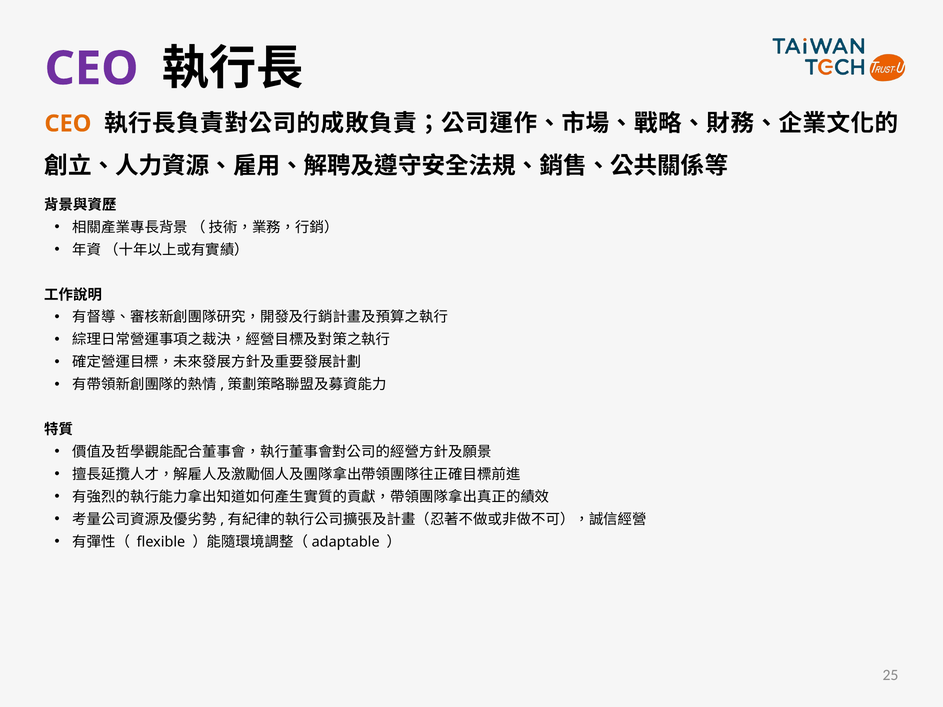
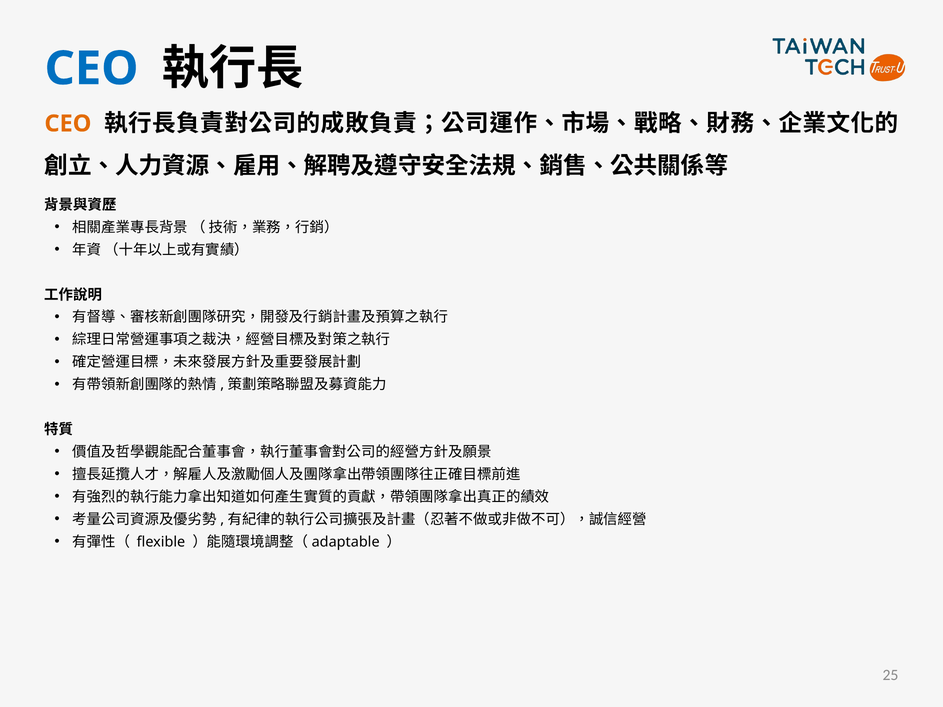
CEO colour: purple -> blue (92, 69)
